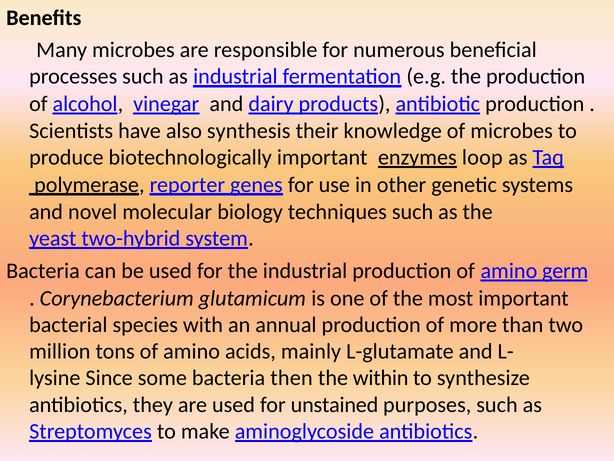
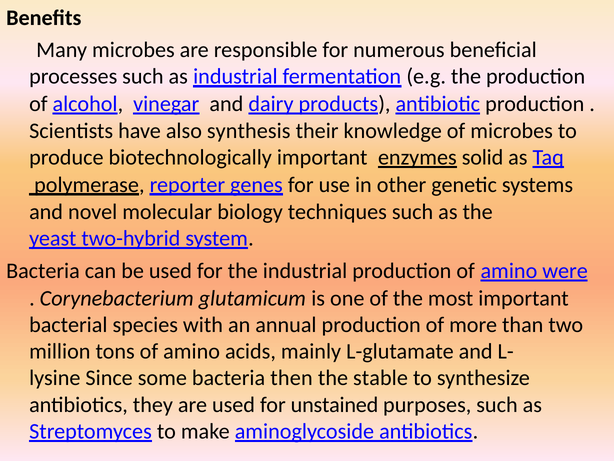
loop: loop -> solid (483, 157)
germ: germ -> were (565, 271)
within: within -> stable (380, 378)
